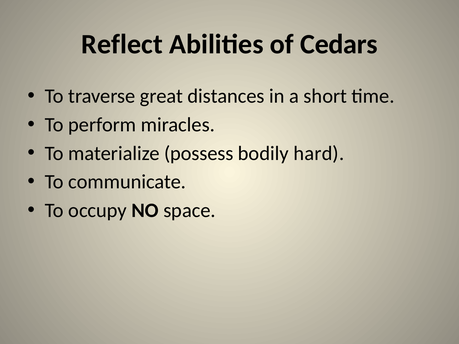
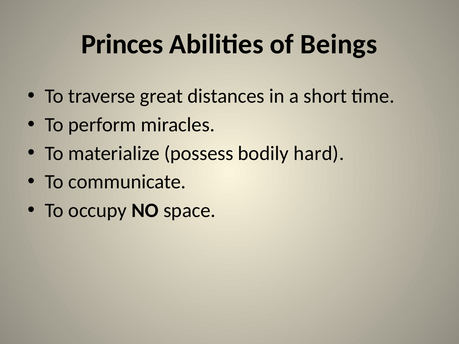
Reflect: Reflect -> Princes (122, 44)
Cedars: Cedars -> Beings (339, 44)
